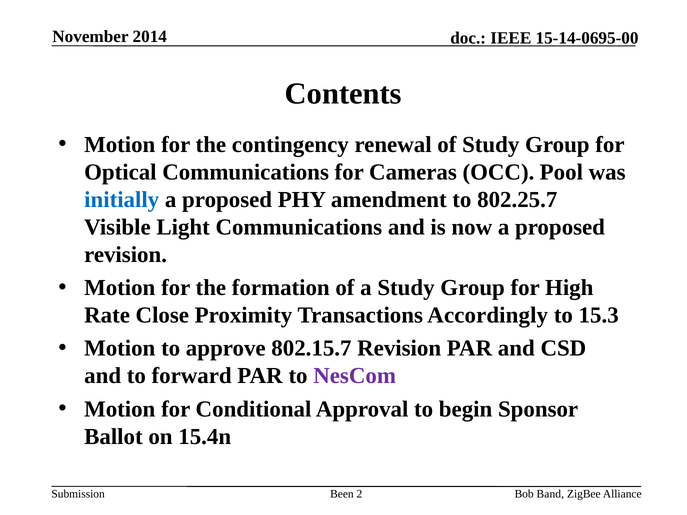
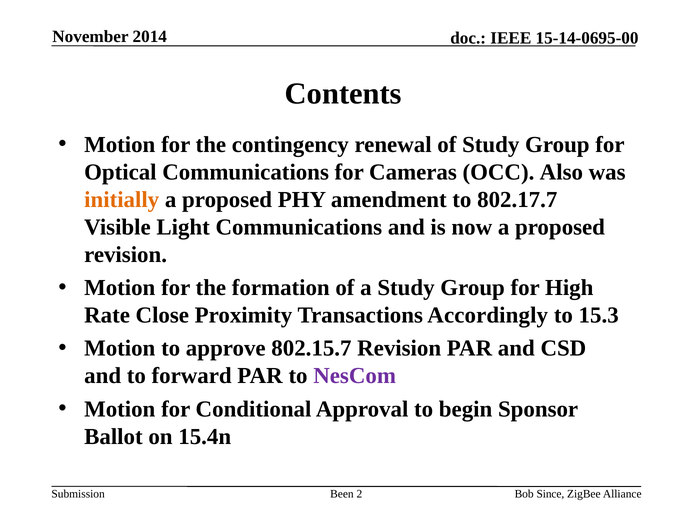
Pool: Pool -> Also (561, 172)
initially colour: blue -> orange (122, 200)
802.25.7: 802.25.7 -> 802.17.7 (517, 200)
Band: Band -> Since (550, 494)
